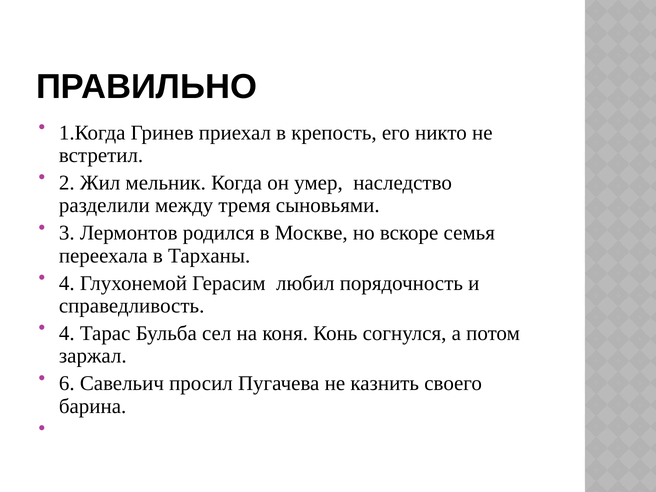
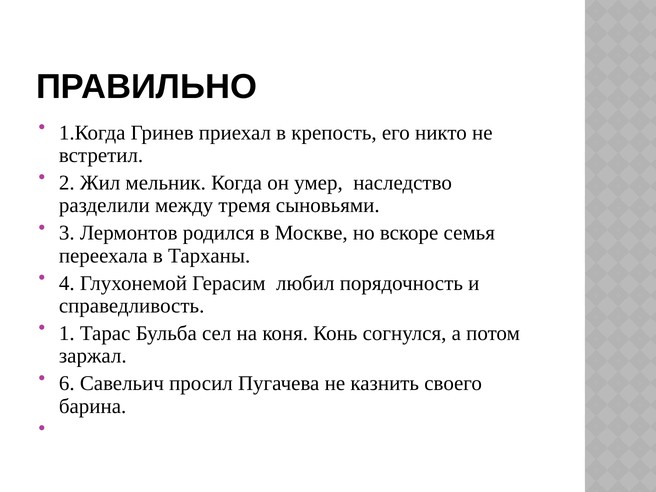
4: 4 -> 1 (67, 333)
